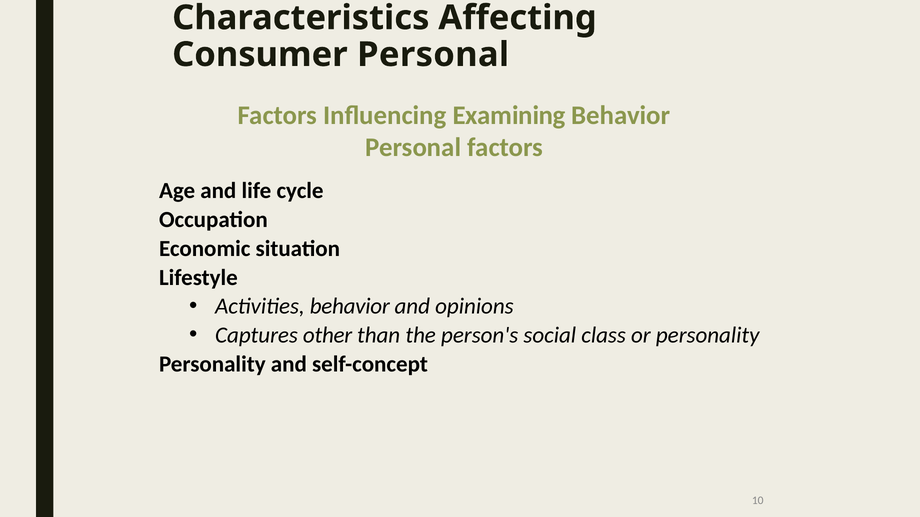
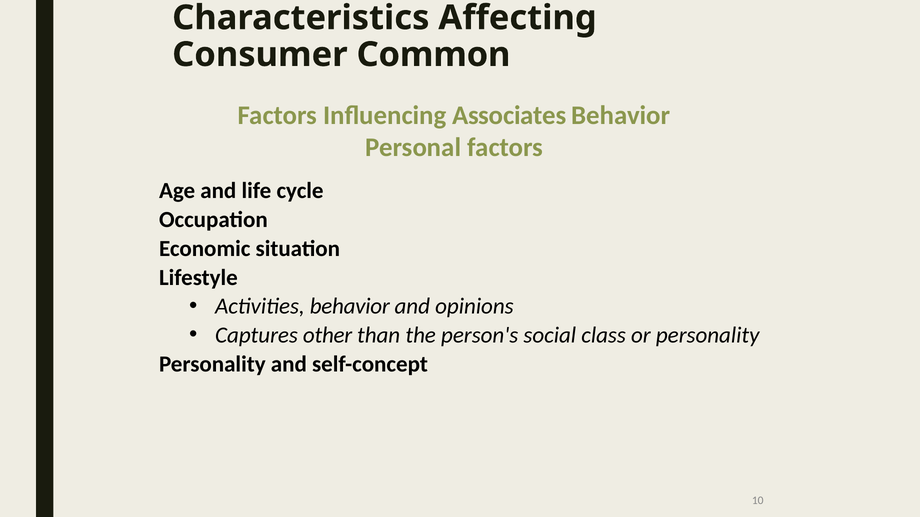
Consumer Personal: Personal -> Common (433, 55)
Examining: Examining -> Associates (509, 116)
